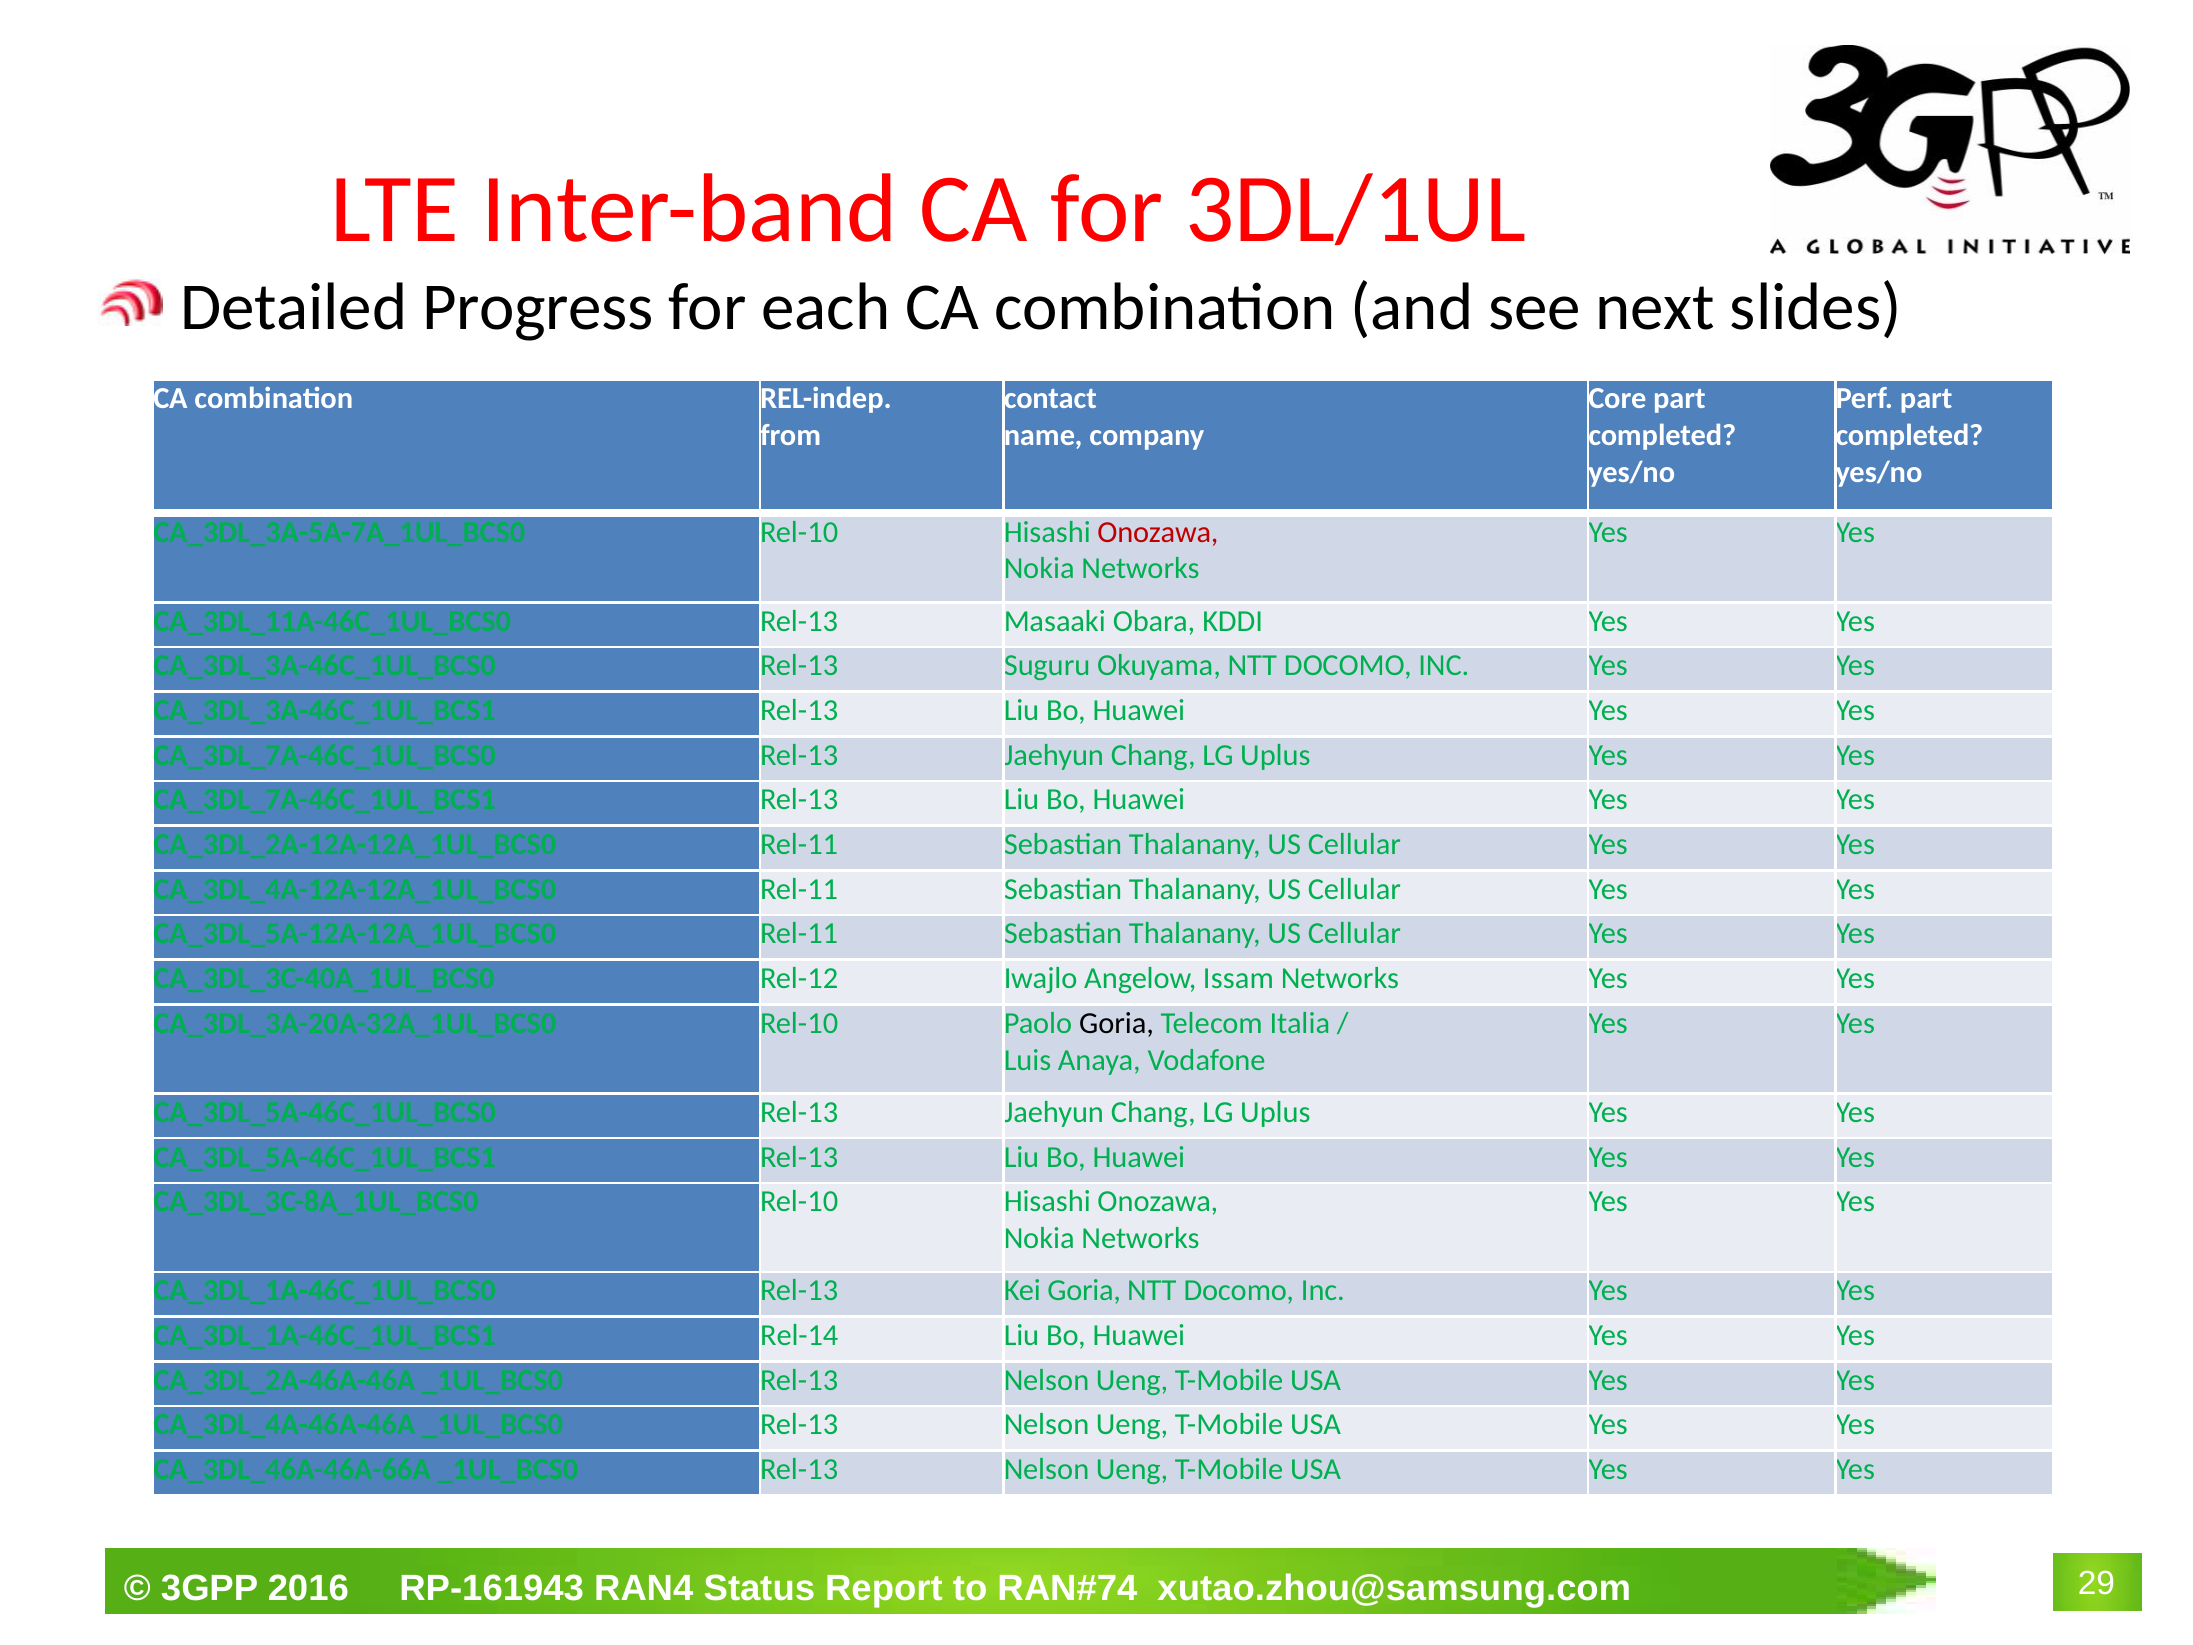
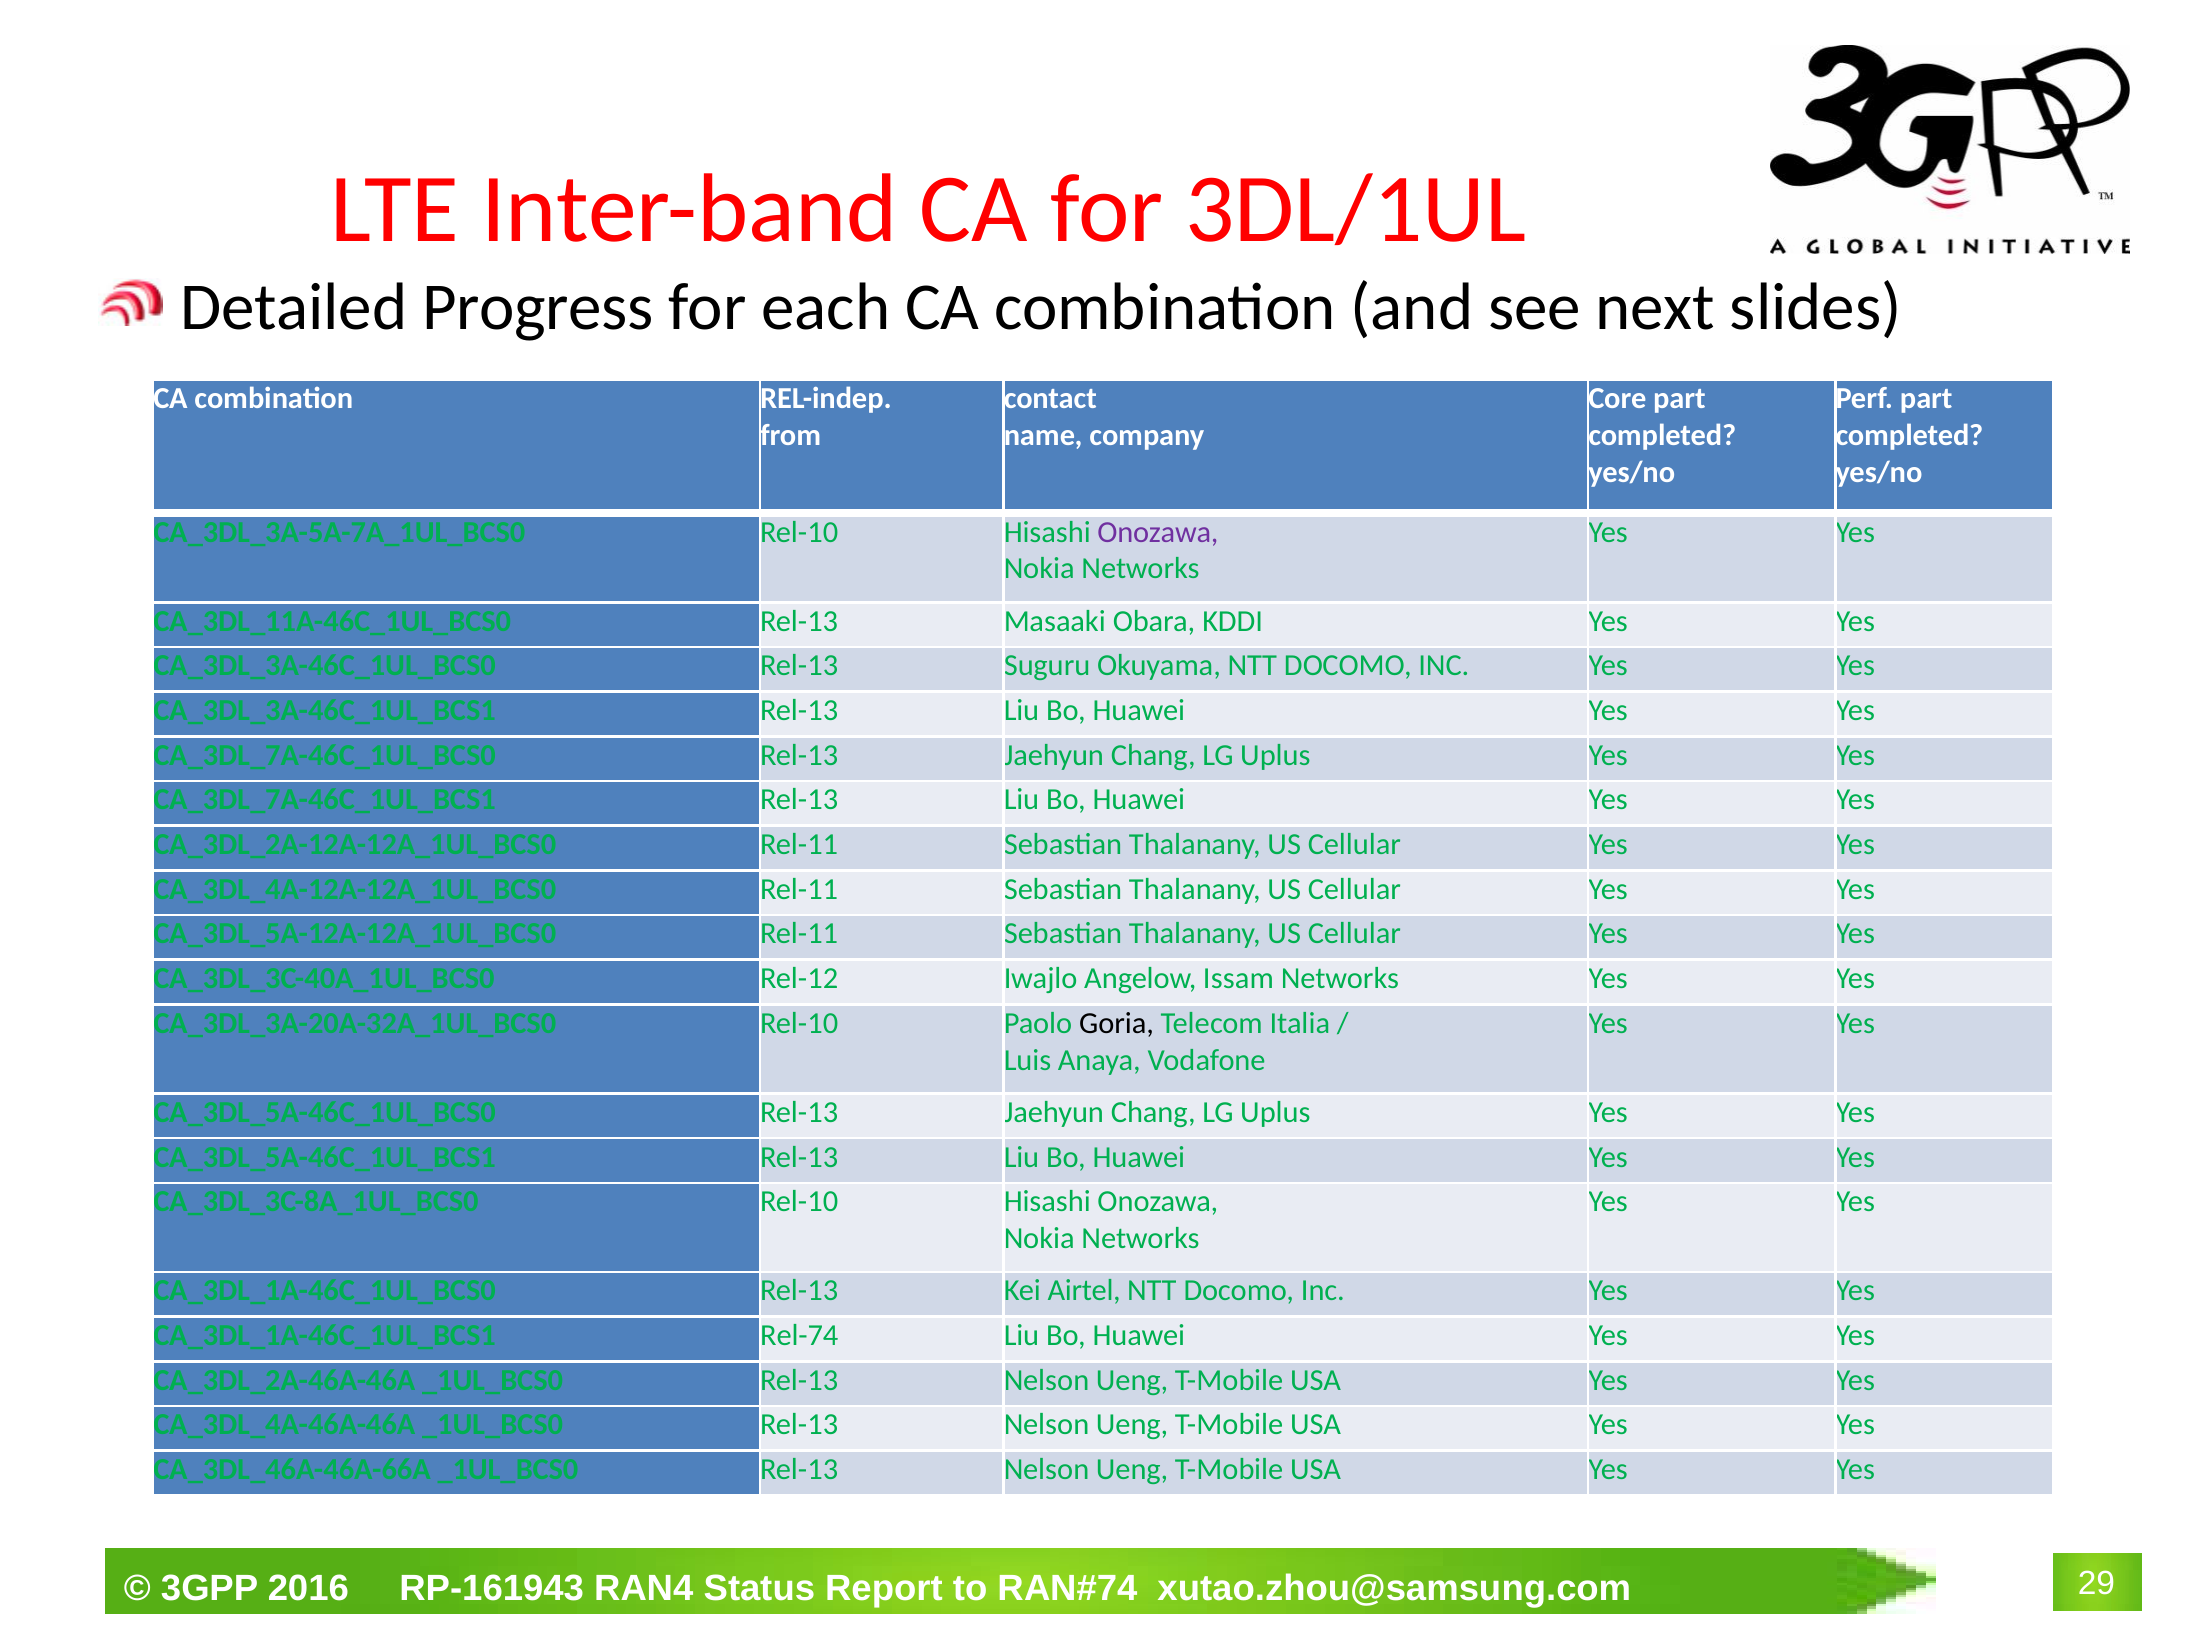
Onozawa colour: red -> purple (1158, 532)
Kei Goria: Goria -> Airtel (1084, 1291)
Rel-14: Rel-14 -> Rel-74 (799, 1335)
